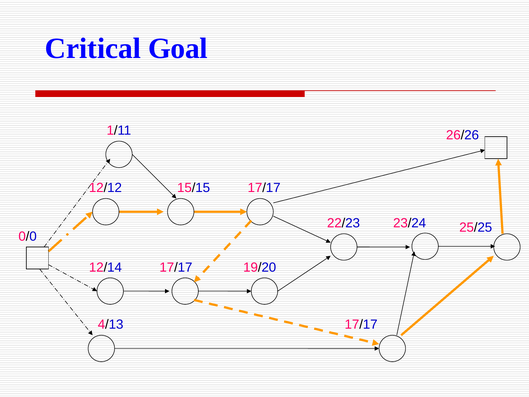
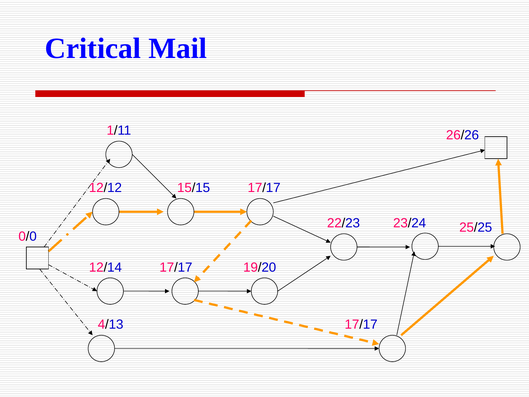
Goal: Goal -> Mail (178, 48)
